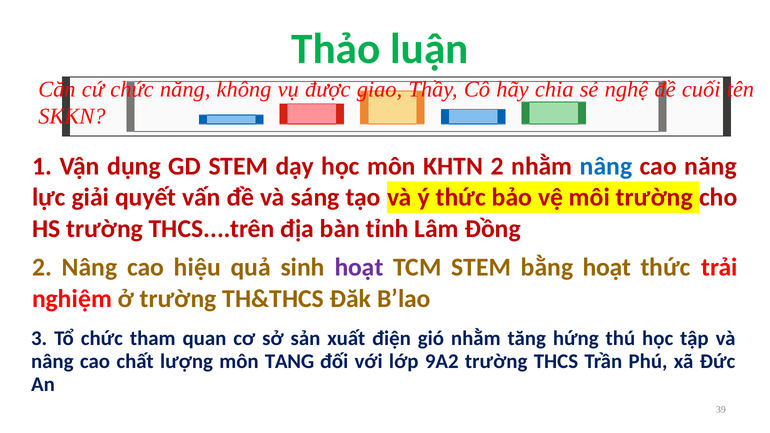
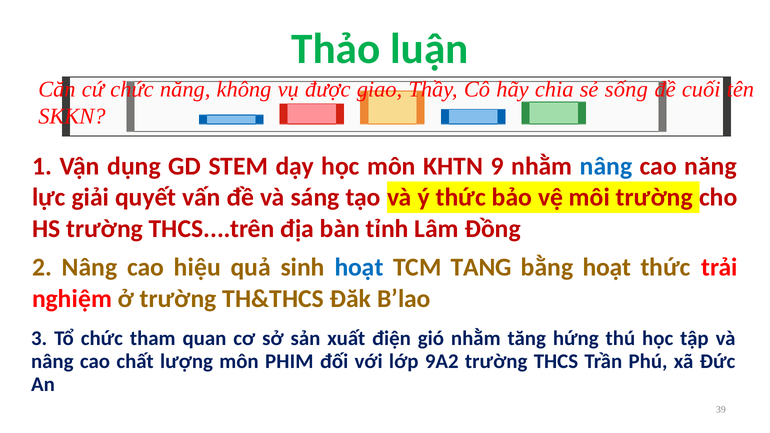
nghệ: nghệ -> sống (626, 89)
KHTN 2: 2 -> 9 (497, 166)
hoạt colour: purple -> blue (359, 267)
TCM STEM: STEM -> TANG (481, 267)
TANG: TANG -> PHIM (289, 361)
